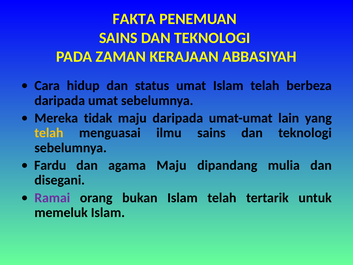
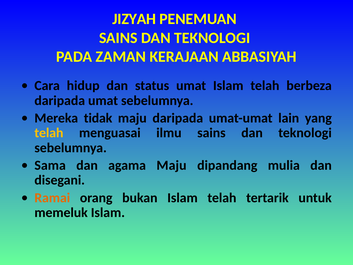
FAKTA: FAKTA -> JIZYAH (134, 19)
Fardu: Fardu -> Sama (50, 165)
Ramai colour: purple -> orange (52, 198)
